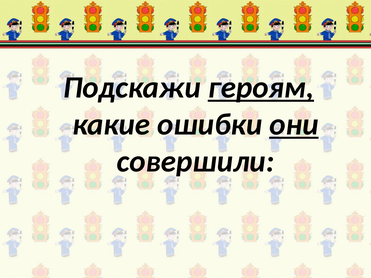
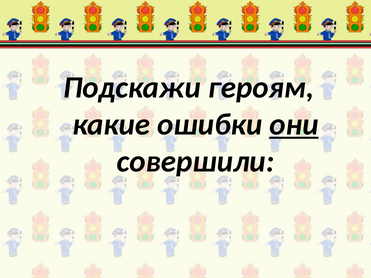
героям underline: present -> none (261, 87)
